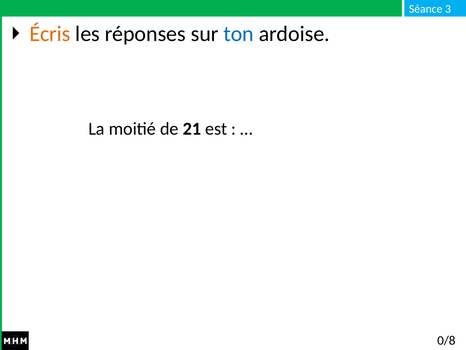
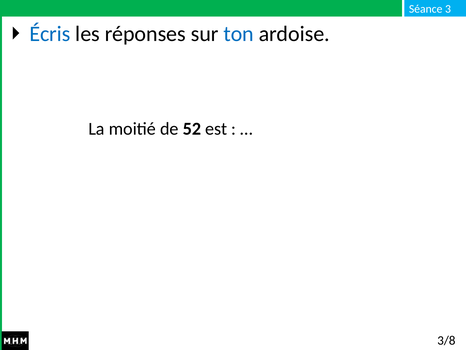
Écris colour: orange -> blue (50, 34)
21: 21 -> 52 (192, 129)
0/8: 0/8 -> 3/8 (446, 340)
